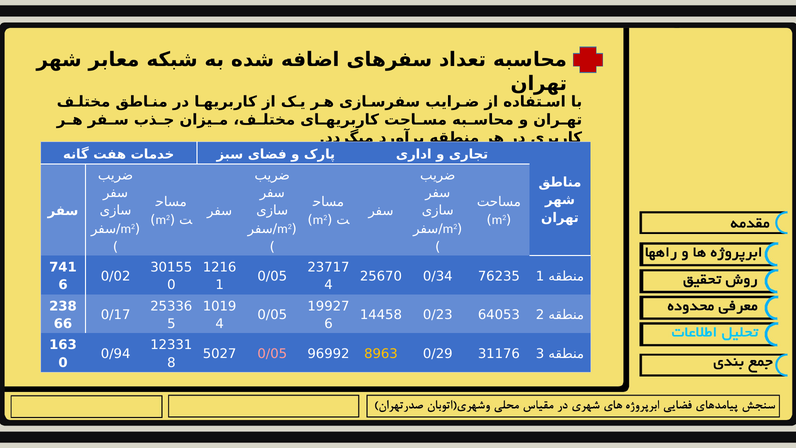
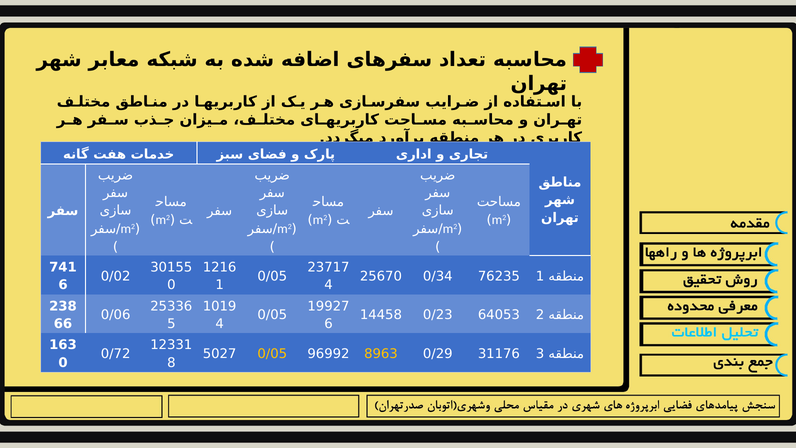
0/17: 0/17 -> 0/06 (116, 315)
0/94: 0/94 -> 0/72 (116, 354)
0/05 colour: pink -> yellow (272, 354)
